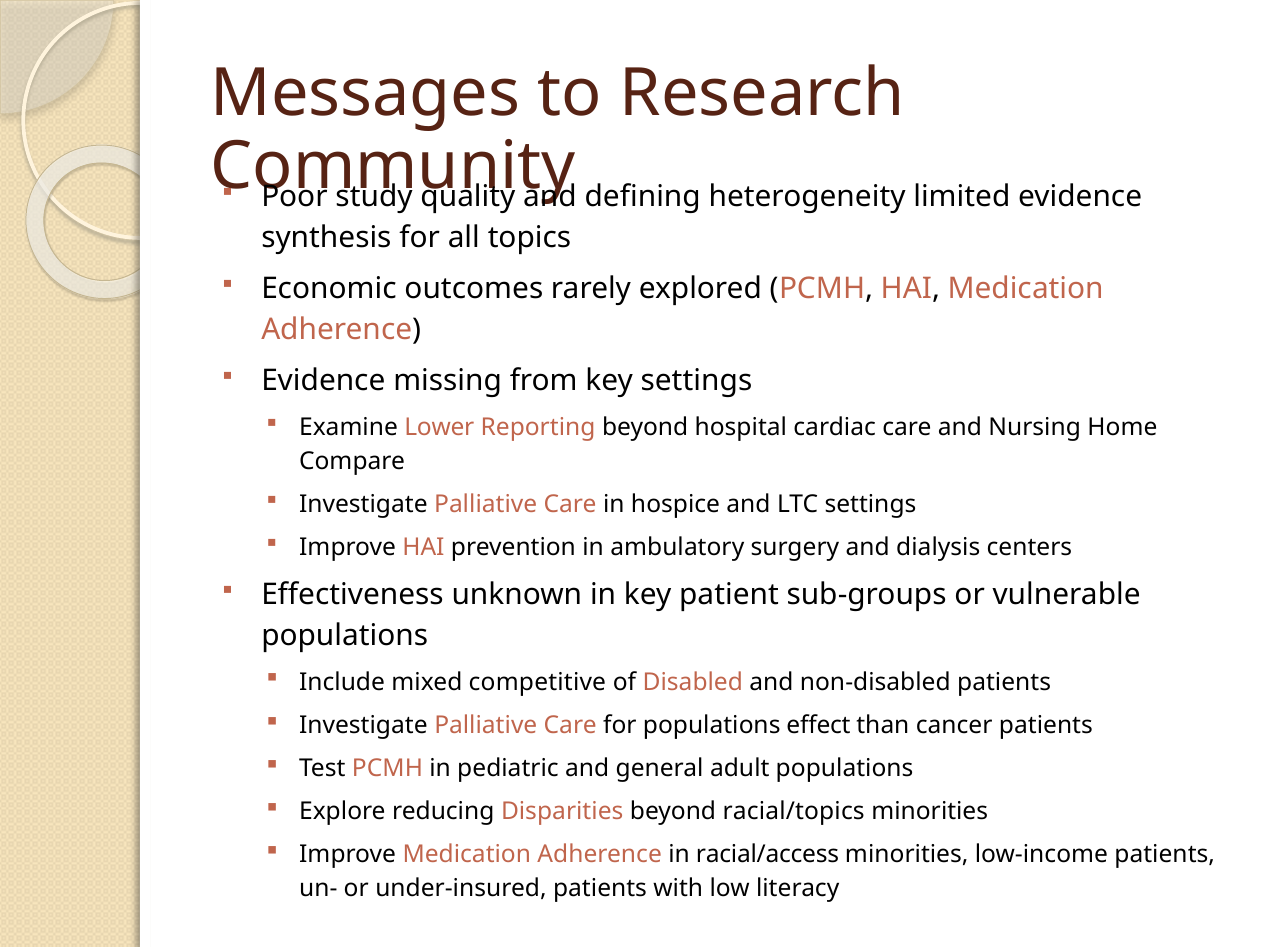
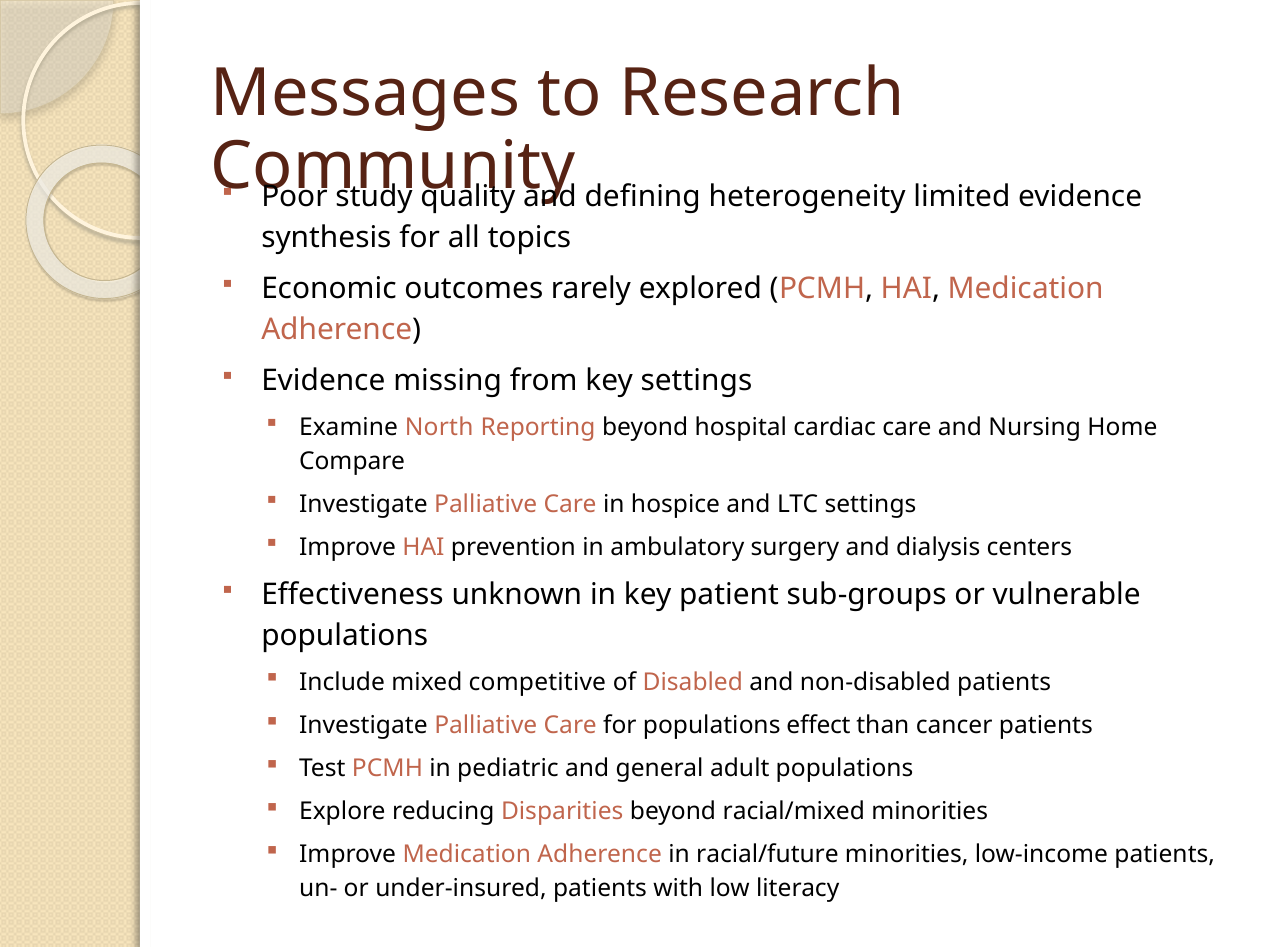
Lower: Lower -> North (439, 428)
racial/topics: racial/topics -> racial/mixed (794, 812)
racial/access: racial/access -> racial/future (767, 855)
